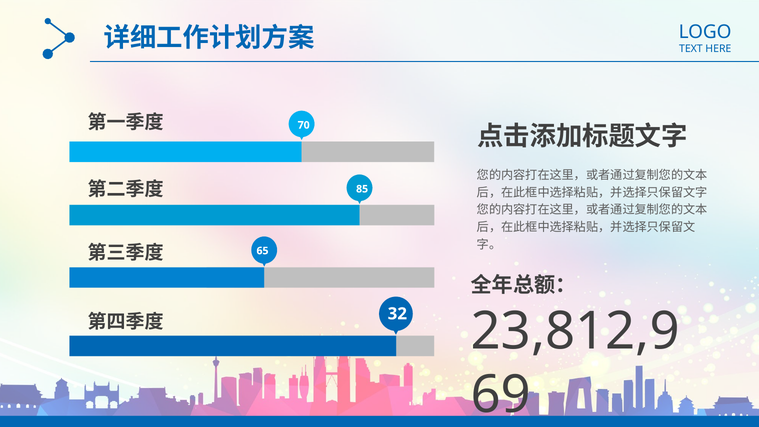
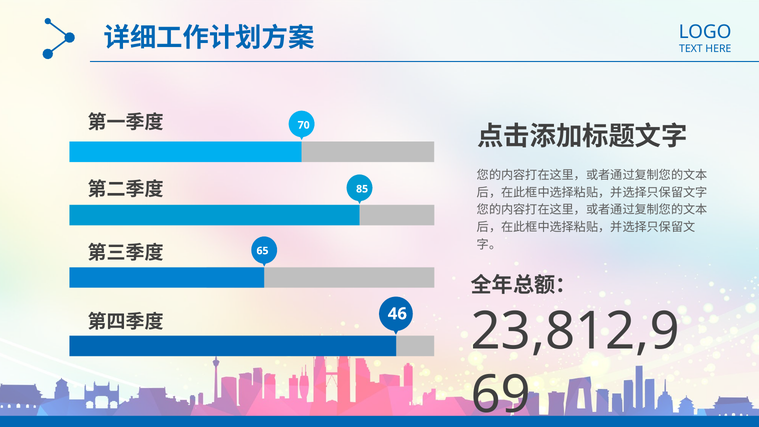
32: 32 -> 46 (397, 314)
